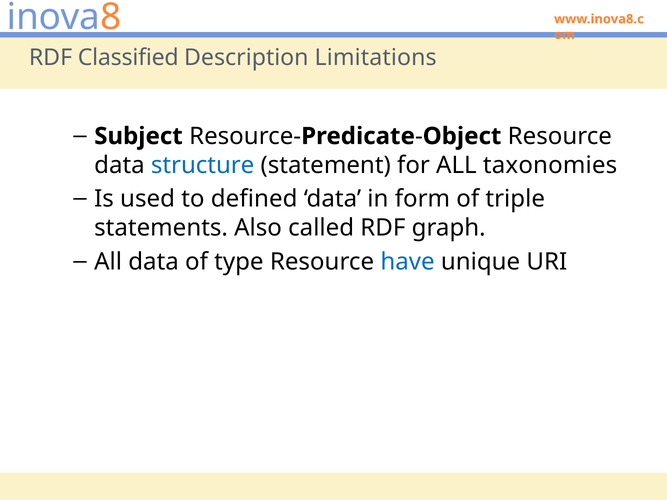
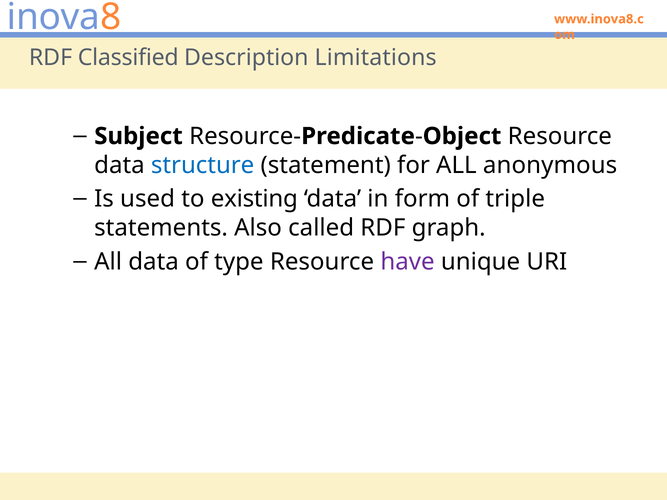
taxonomies: taxonomies -> anonymous (550, 165)
defined: defined -> existing (254, 199)
have colour: blue -> purple (408, 262)
